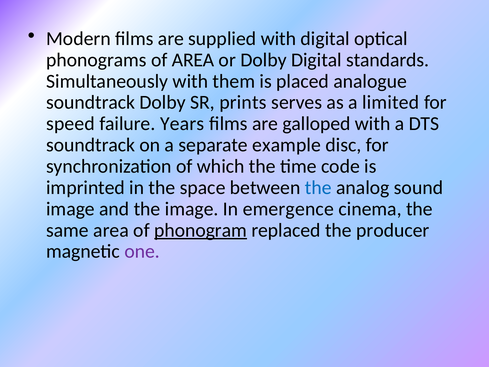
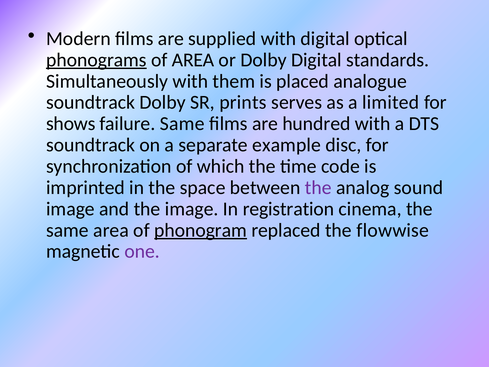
phonograms underline: none -> present (96, 60)
speed: speed -> shows (71, 124)
failure Years: Years -> Same (182, 124)
galloped: galloped -> hundred (316, 124)
the colour: blue -> purple (318, 187)
emergence: emergence -> registration (288, 209)
producer: producer -> flowwise (393, 230)
